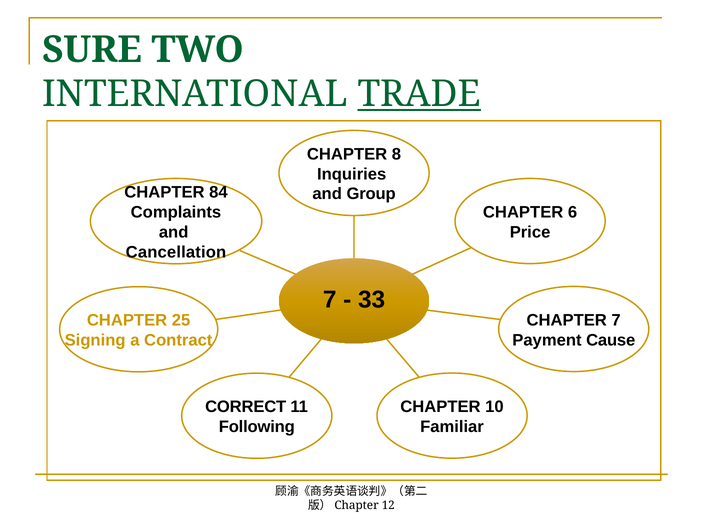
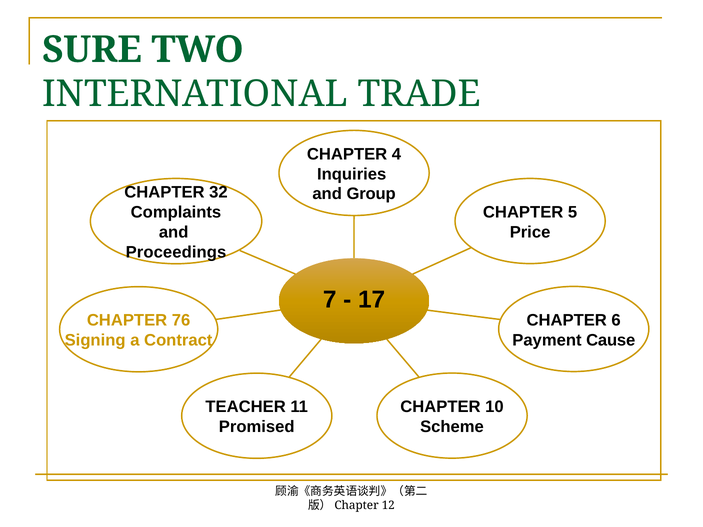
TRADE underline: present -> none (419, 94)
8: 8 -> 4 (396, 154)
84: 84 -> 32 (218, 192)
6: 6 -> 5 (573, 212)
Cancellation: Cancellation -> Proceedings (176, 252)
33: 33 -> 17 (372, 300)
CHAPTER 7: 7 -> 6 (616, 320)
25: 25 -> 76 (181, 321)
CORRECT: CORRECT -> TEACHER (246, 407)
Familiar: Familiar -> Scheme (452, 427)
Following: Following -> Promised (257, 427)
